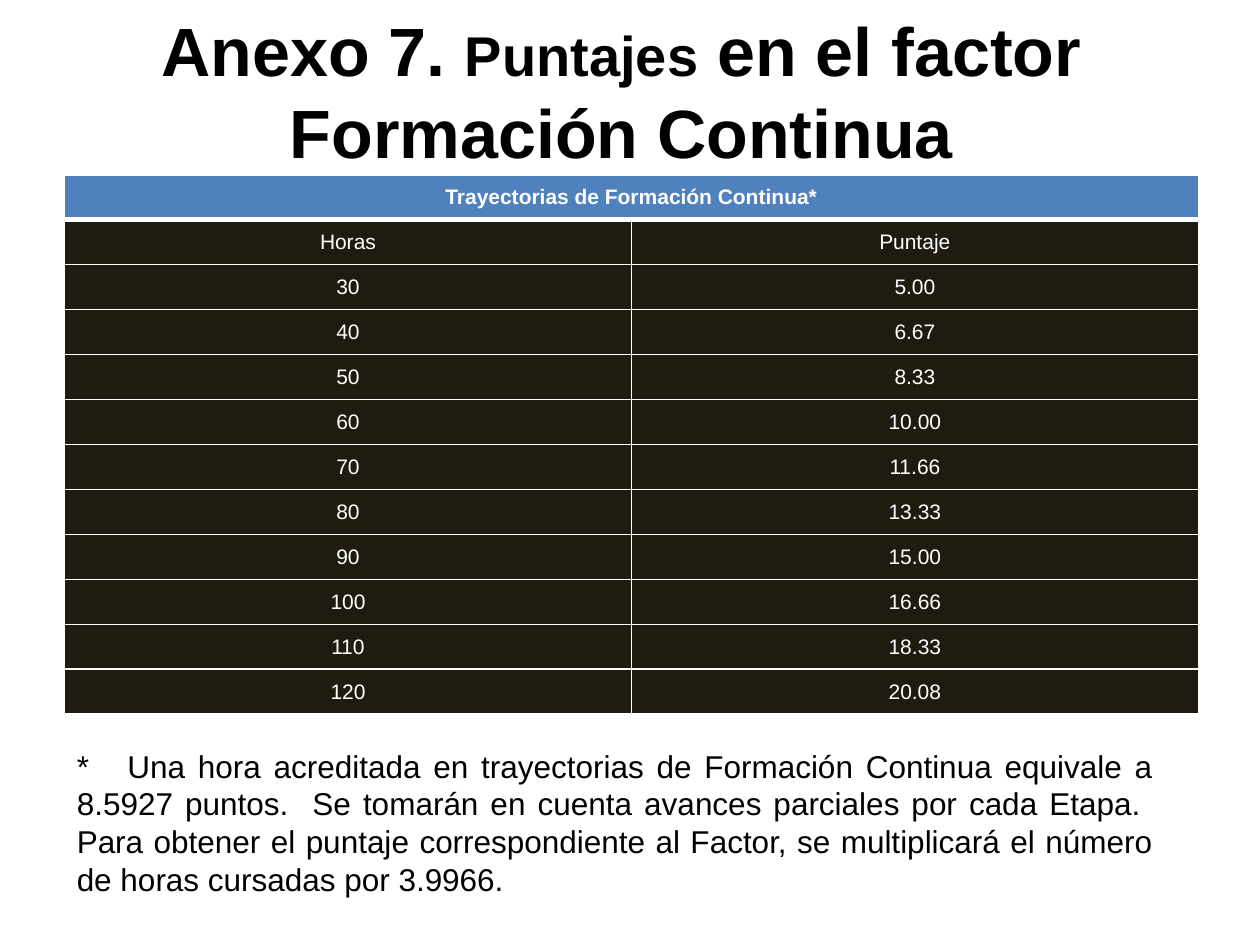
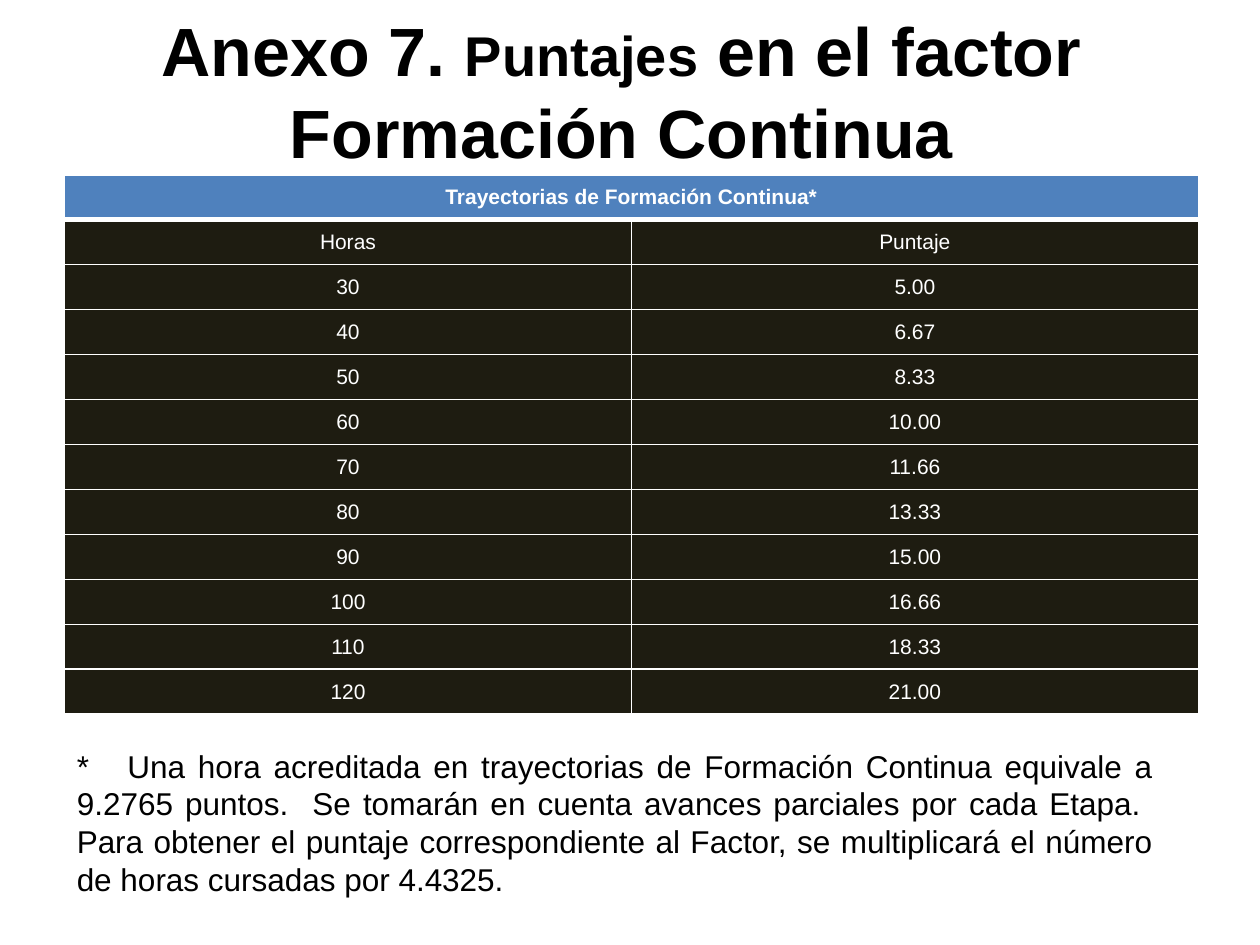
20.08: 20.08 -> 21.00 (915, 692)
8.5927: 8.5927 -> 9.2765 (125, 805)
3.9966: 3.9966 -> 4.4325 (451, 881)
